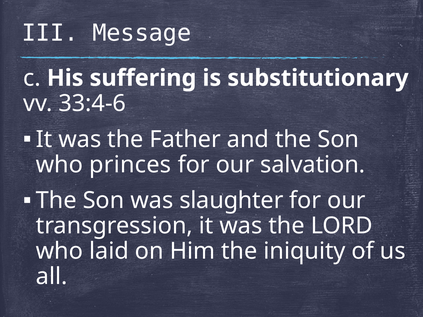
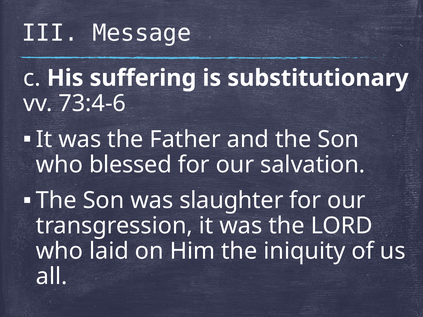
33:4-6: 33:4-6 -> 73:4-6 (92, 103)
princes: princes -> blessed (130, 165)
